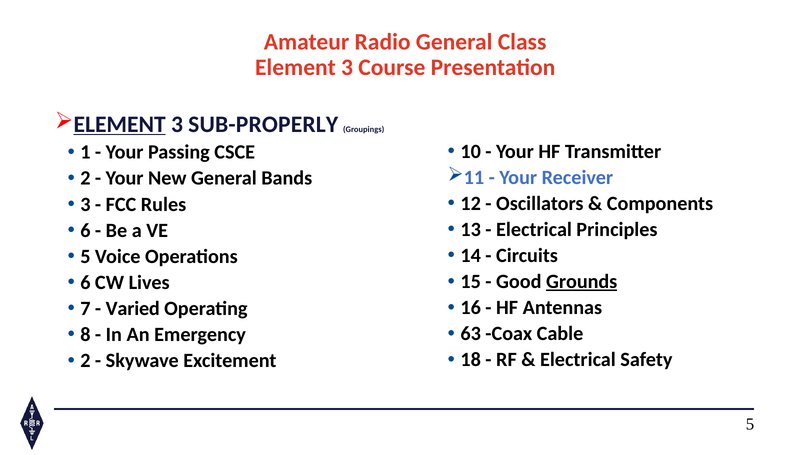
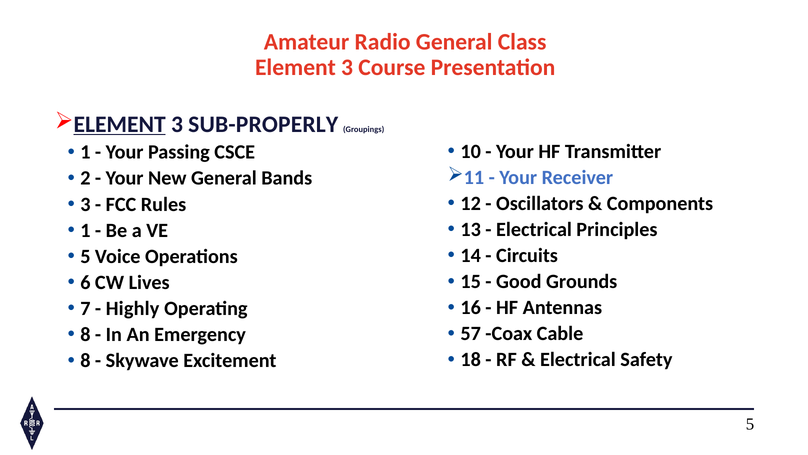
6: 6 -> 1 (85, 230)
Grounds underline: present -> none (582, 281)
Varied: Varied -> Highly (133, 308)
63: 63 -> 57 (471, 333)
2: 2 -> 8 (85, 360)
